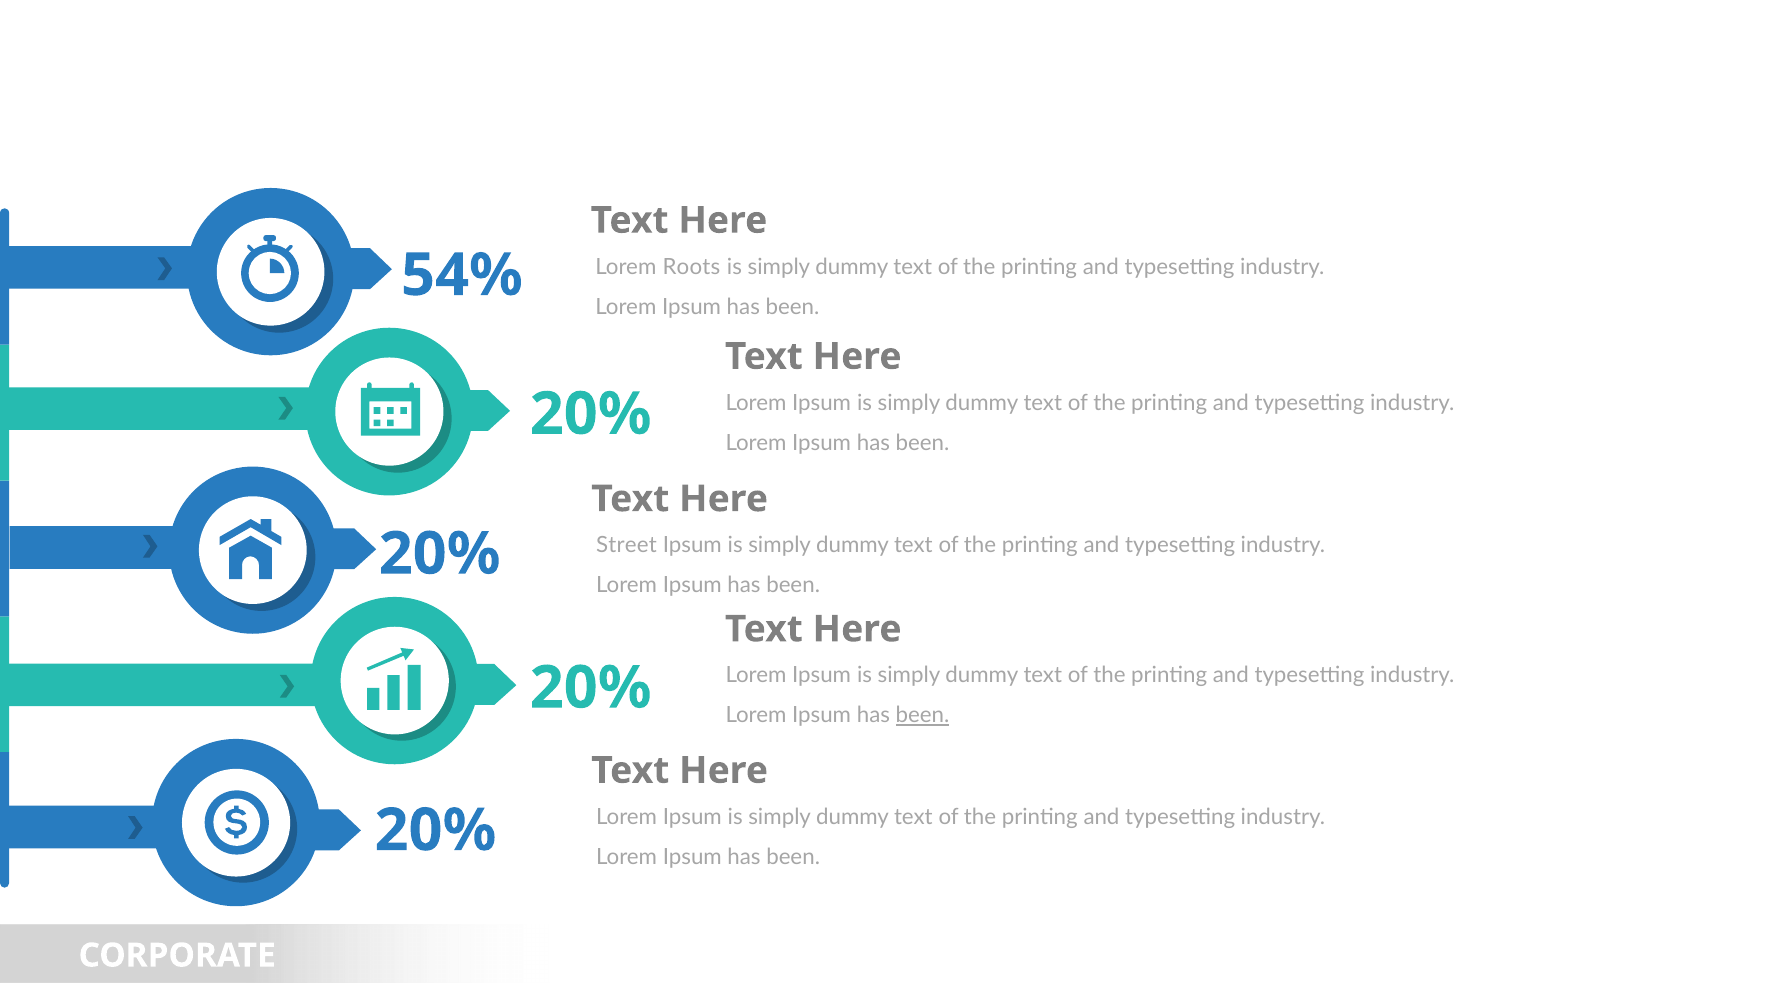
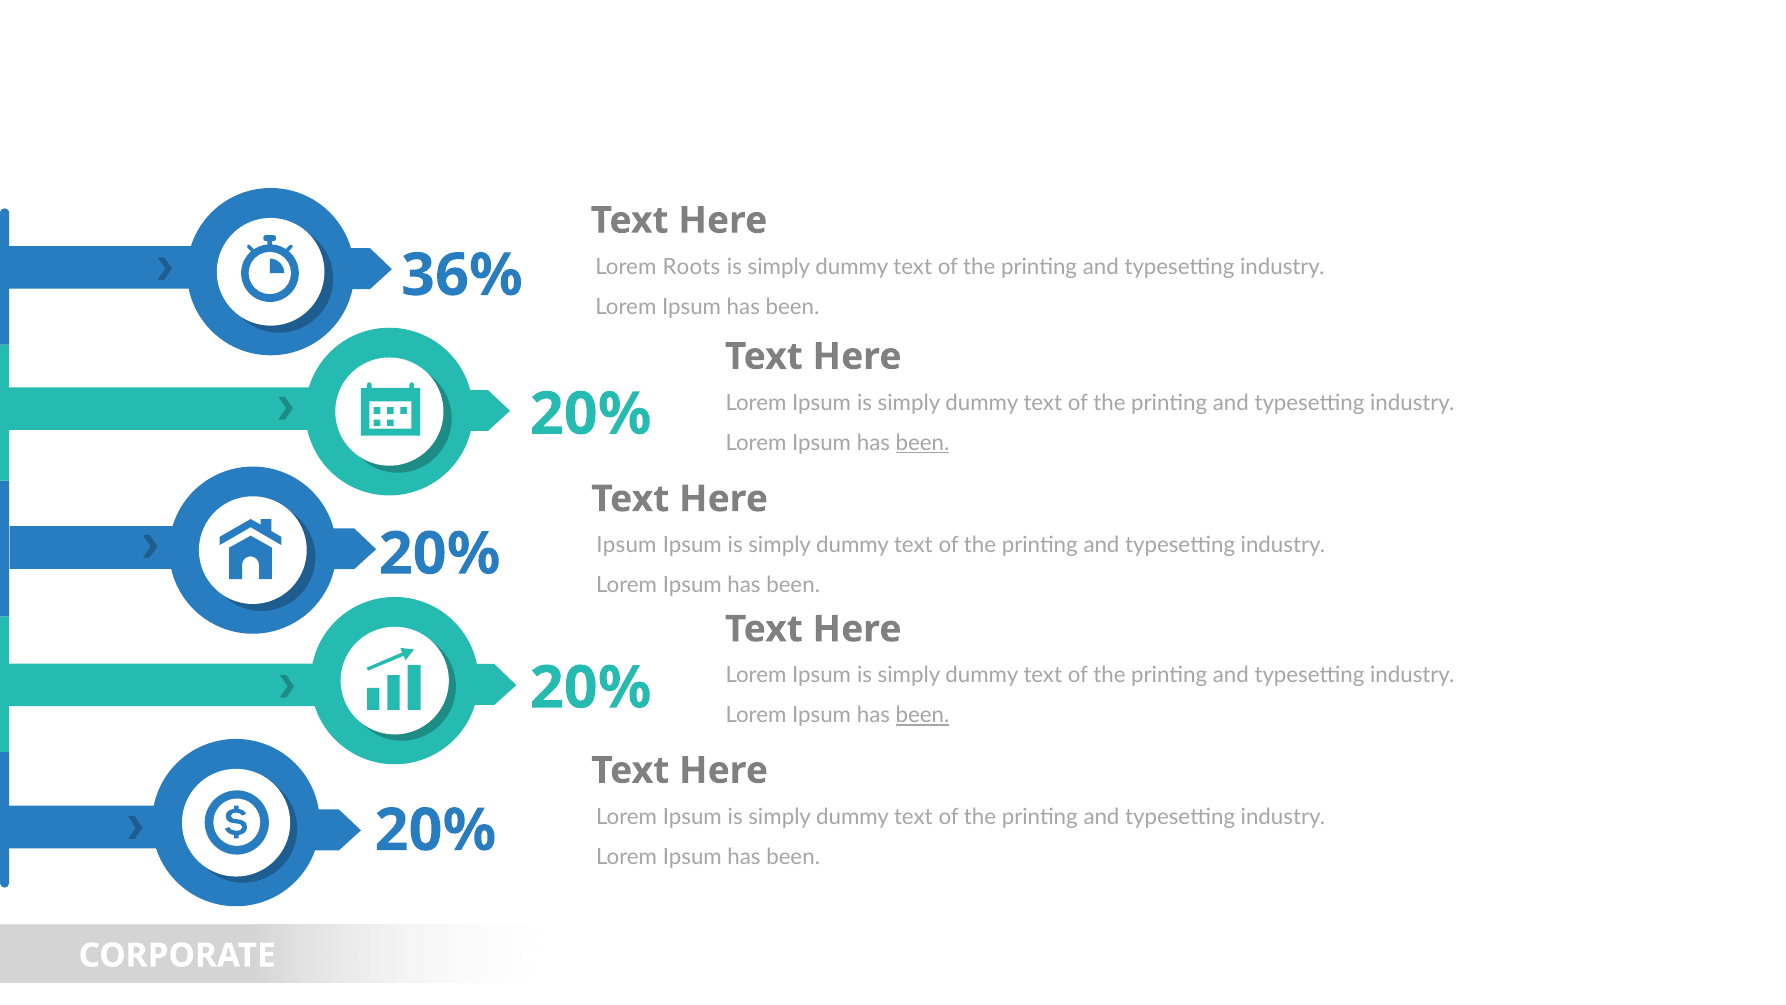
54%: 54% -> 36% (462, 275)
been underline: none -> present (923, 443)
Street: Street -> Ipsum (627, 545)
